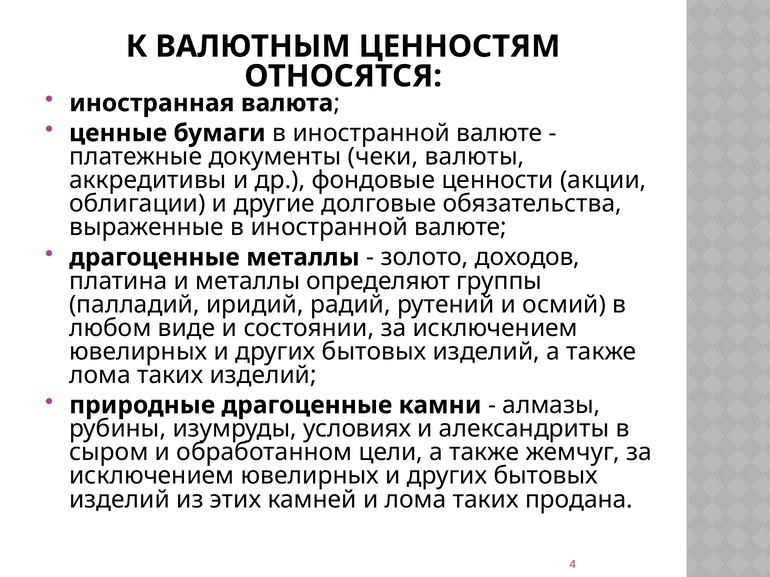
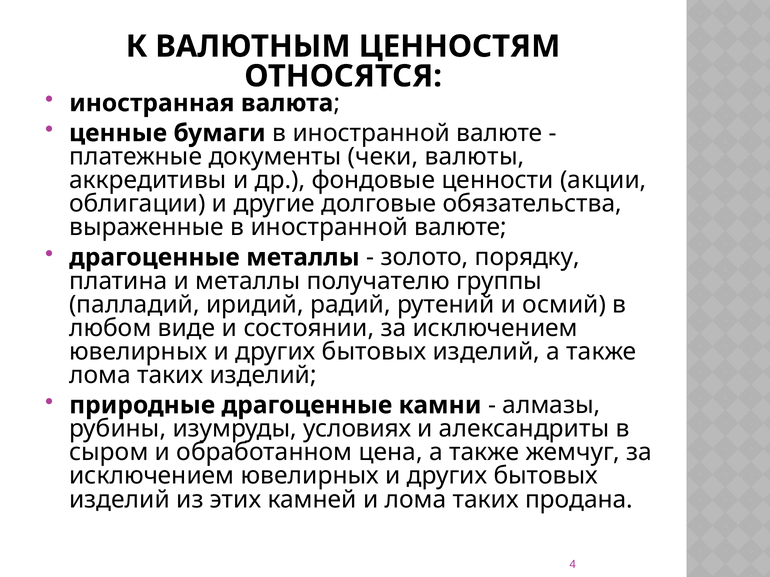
доходов: доходов -> порядку (527, 258)
определяют: определяют -> получателю (378, 281)
цели: цели -> цена (391, 453)
